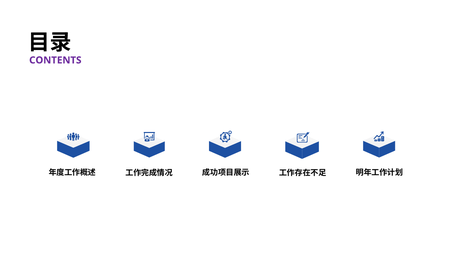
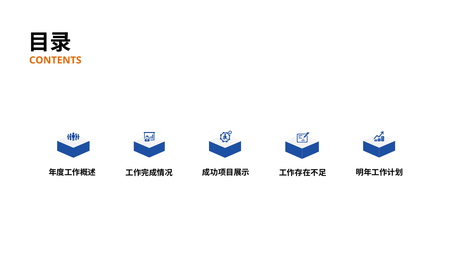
CONTENTS colour: purple -> orange (55, 60)
